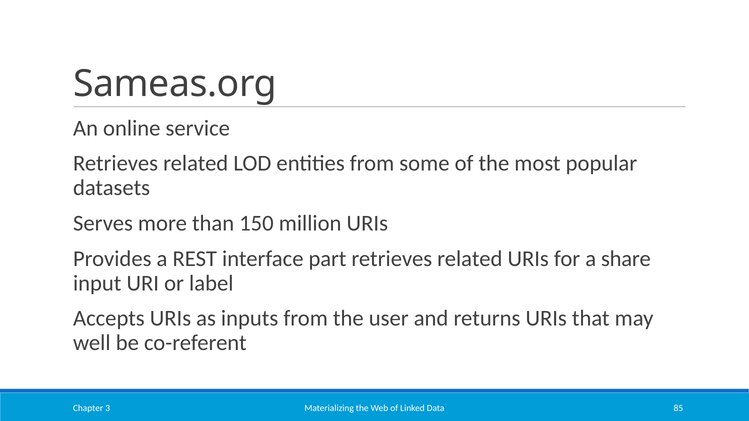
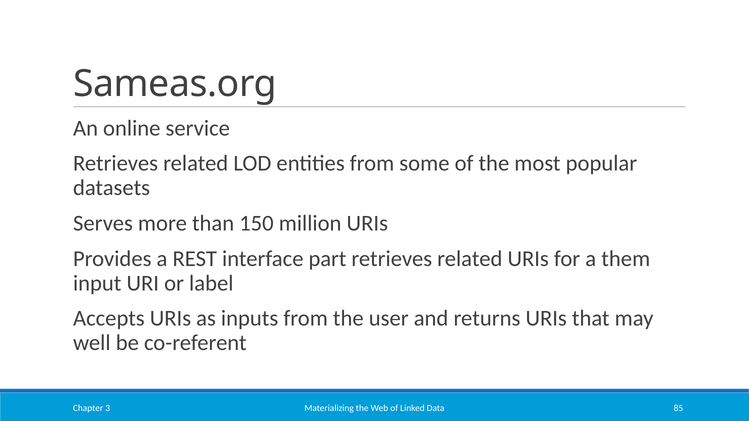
share: share -> them (626, 259)
